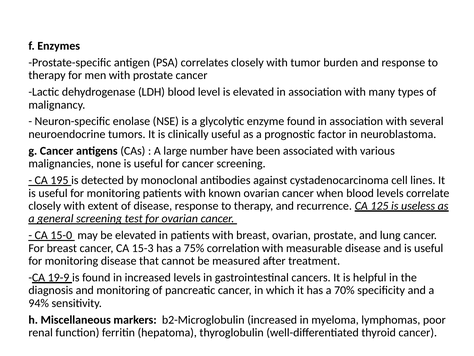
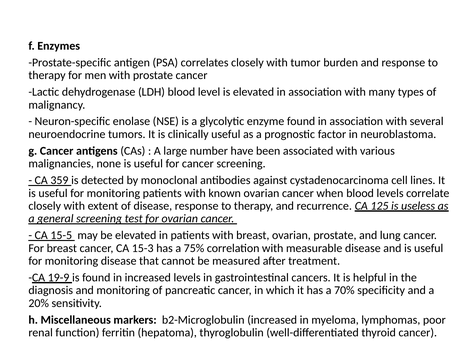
195: 195 -> 359 (59, 180)
15-0: 15-0 -> 15-5 (61, 235)
94%: 94% -> 20% (39, 303)
